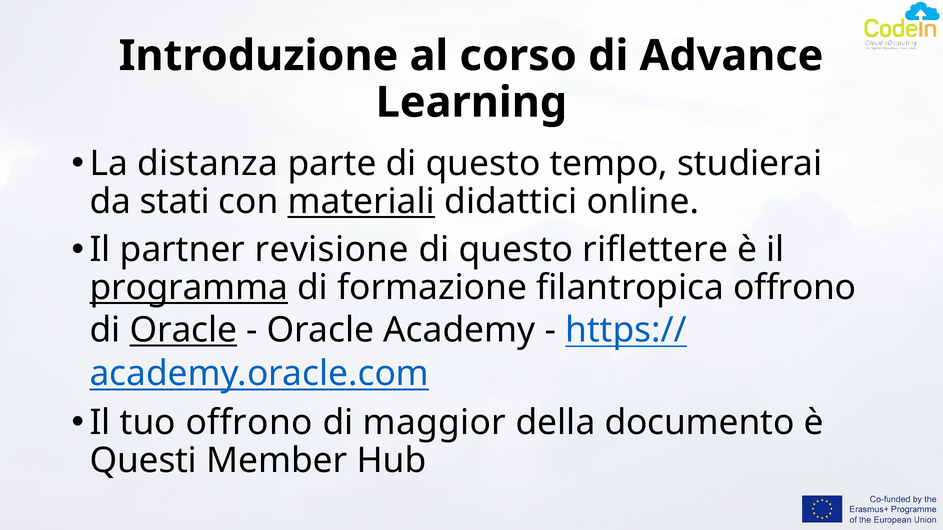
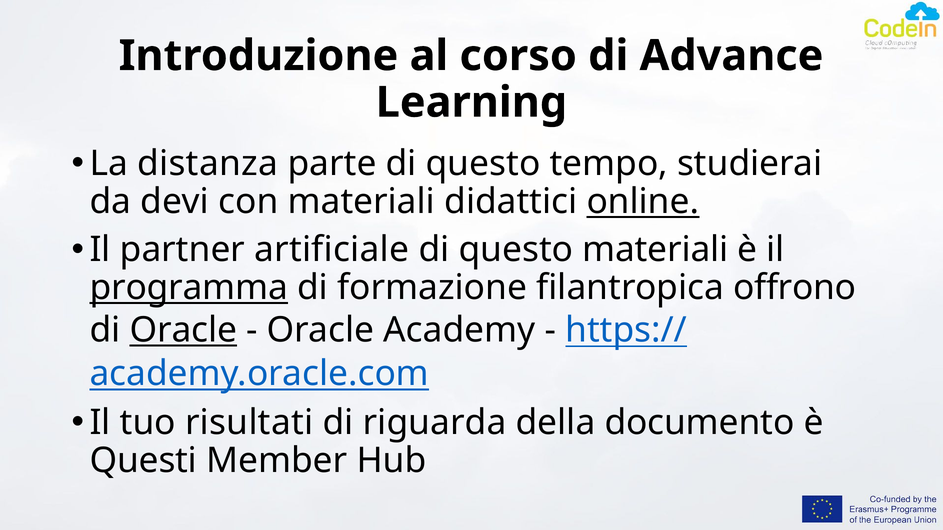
stati: stati -> devi (175, 202)
materiali underline: present -> none (361, 202)
online underline: none -> present (643, 202)
revisione: revisione -> artificiale (332, 250)
questo riflettere: riflettere -> materiali (655, 250)
tuo offrono: offrono -> risultati (249, 423)
maggior: maggior -> riguarda (435, 423)
